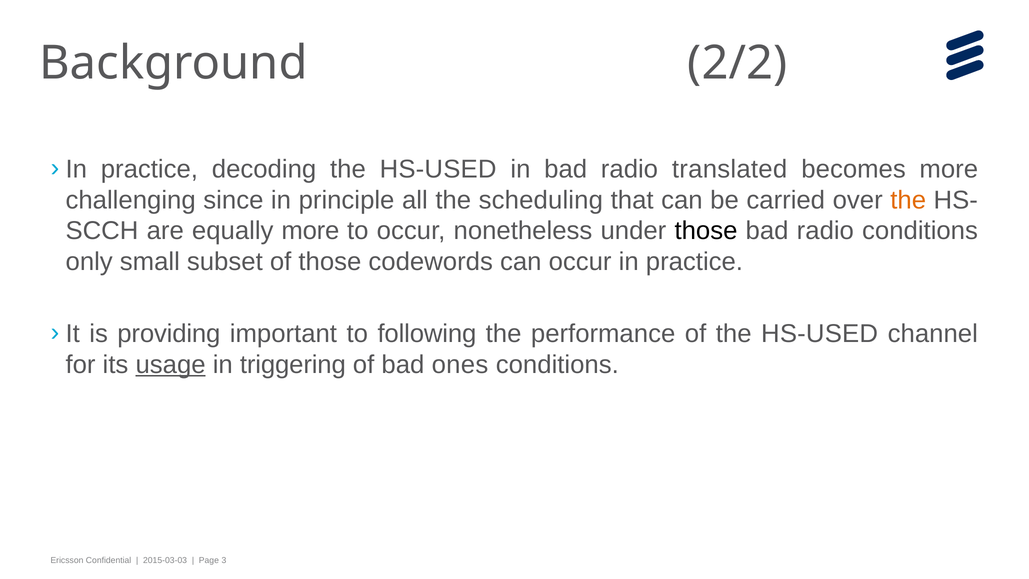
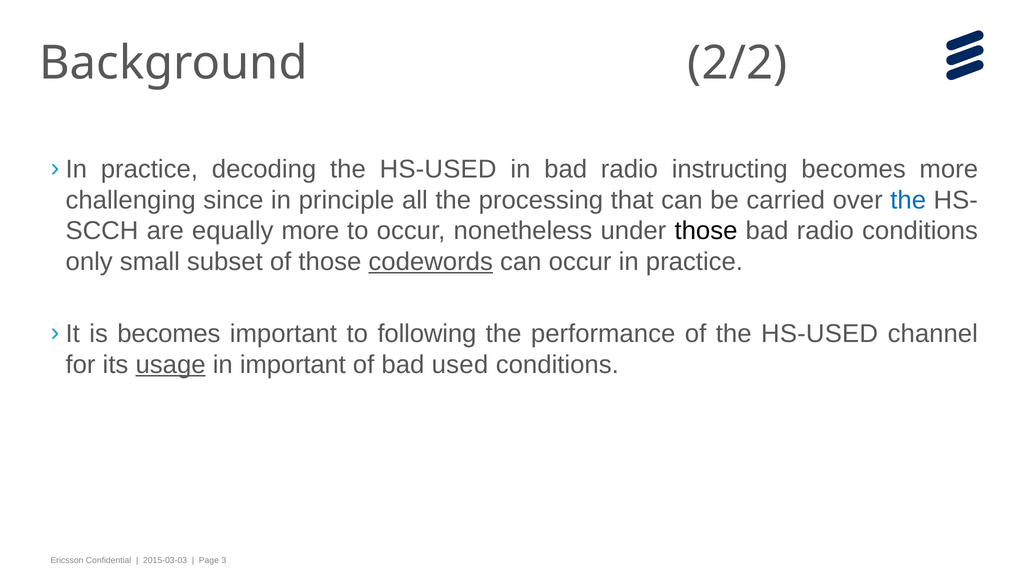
translated: translated -> instructing (730, 169)
scheduling: scheduling -> processing (541, 200)
the colour: orange -> blue (908, 200)
codewords underline: none -> present (431, 262)
is providing: providing -> becomes (169, 334)
in triggering: triggering -> important (293, 365)
ones: ones -> used (460, 365)
